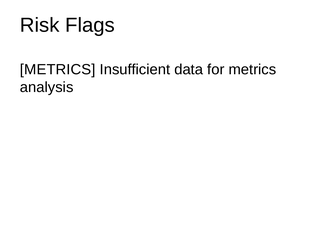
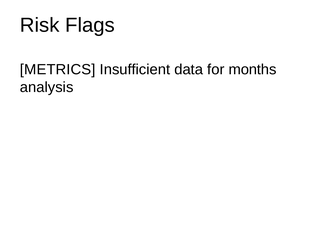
for metrics: metrics -> months (253, 70)
